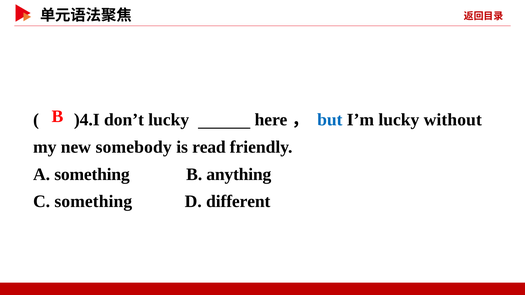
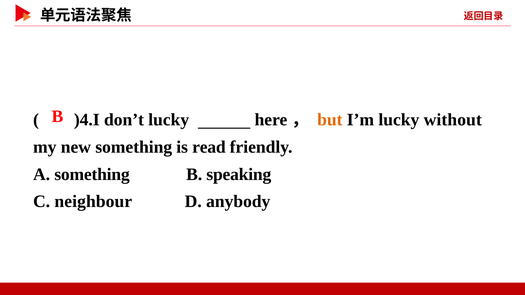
but colour: blue -> orange (330, 120)
new somebody: somebody -> something (134, 147)
anything: anything -> speaking (239, 174)
C something: something -> neighbour (93, 202)
different: different -> anybody (238, 202)
